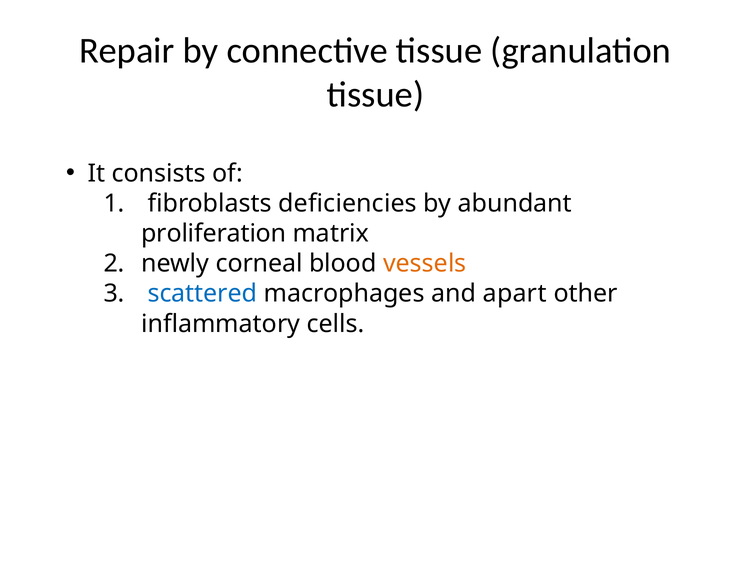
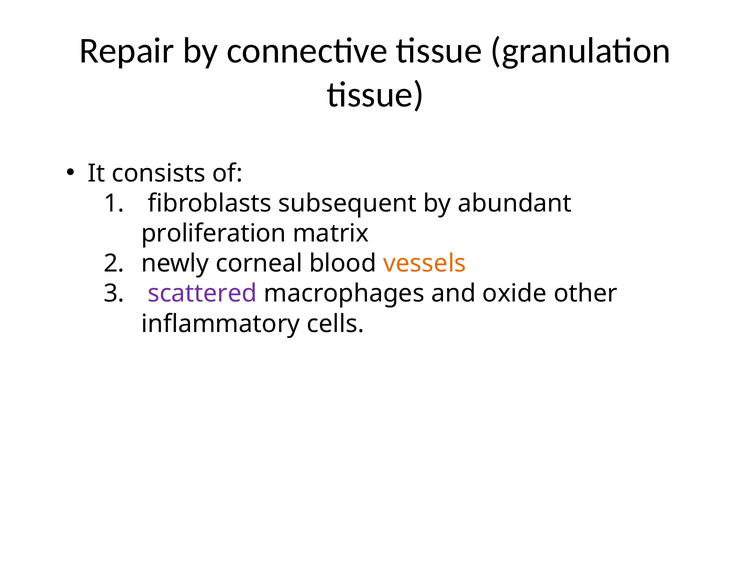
deficiencies: deficiencies -> subsequent (348, 204)
scattered colour: blue -> purple (202, 294)
apart: apart -> oxide (515, 294)
